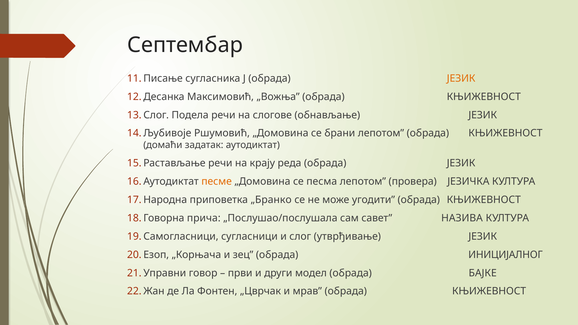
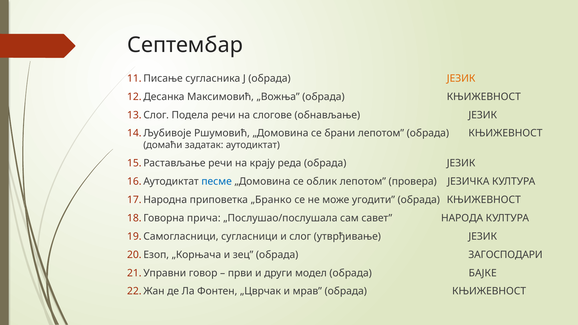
песме colour: orange -> blue (217, 182)
песма: песма -> облик (322, 182)
НАЗИВА: НАЗИВА -> НАРОДА (462, 218)
ИНИЦИЈАЛНОГ: ИНИЦИЈАЛНОГ -> ЗАГОСПОДАРИ (506, 255)
